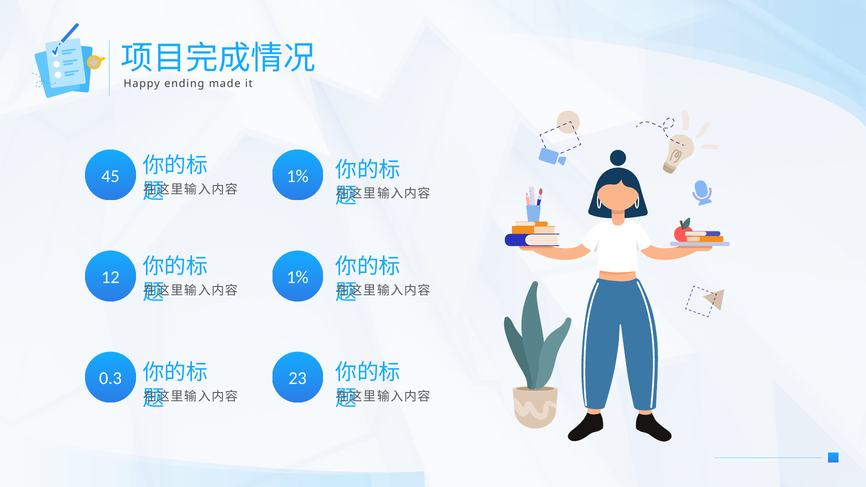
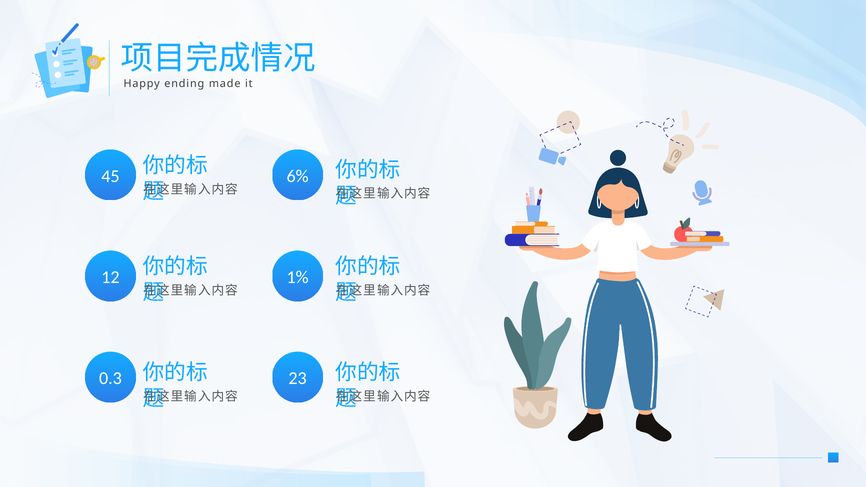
1%: 1% -> 6% (298, 176)
